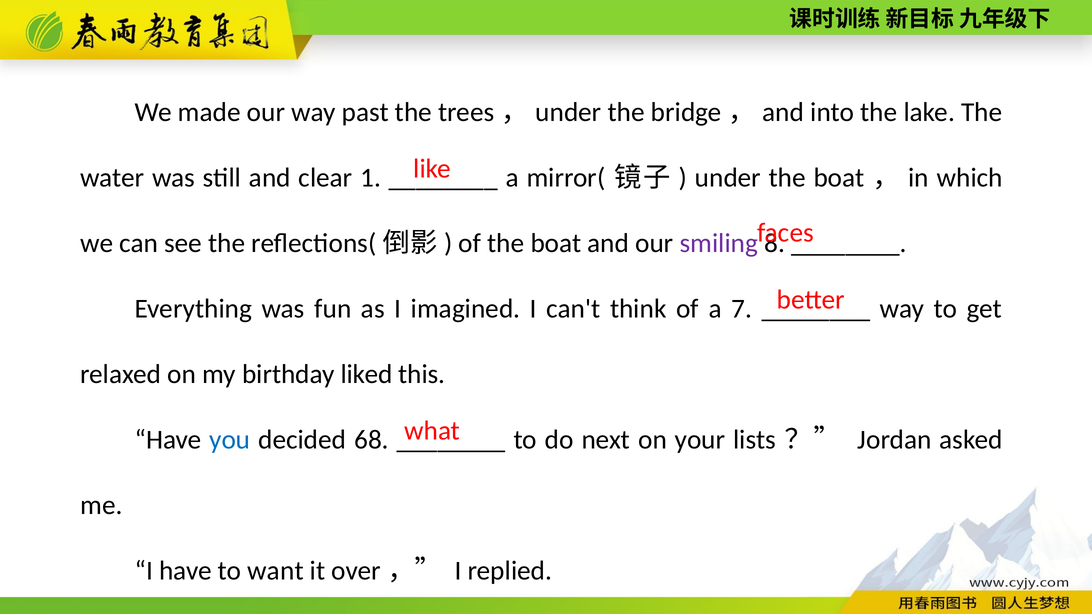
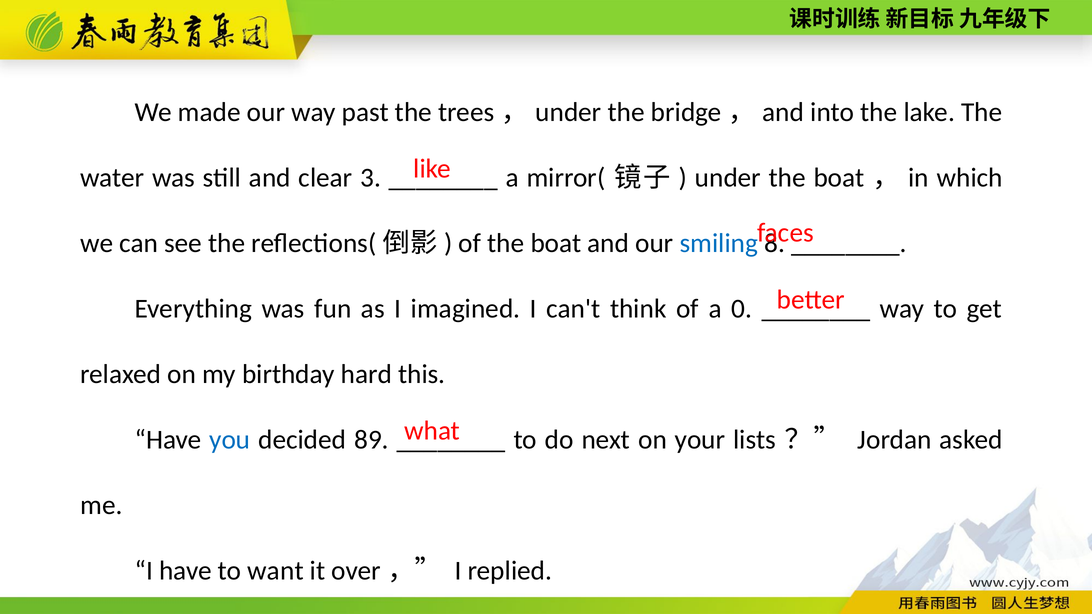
1: 1 -> 3 (371, 178)
smiling colour: purple -> blue (719, 244)
7: 7 -> 0 (742, 309)
liked: liked -> hard (366, 375)
68: 68 -> 89 (372, 440)
